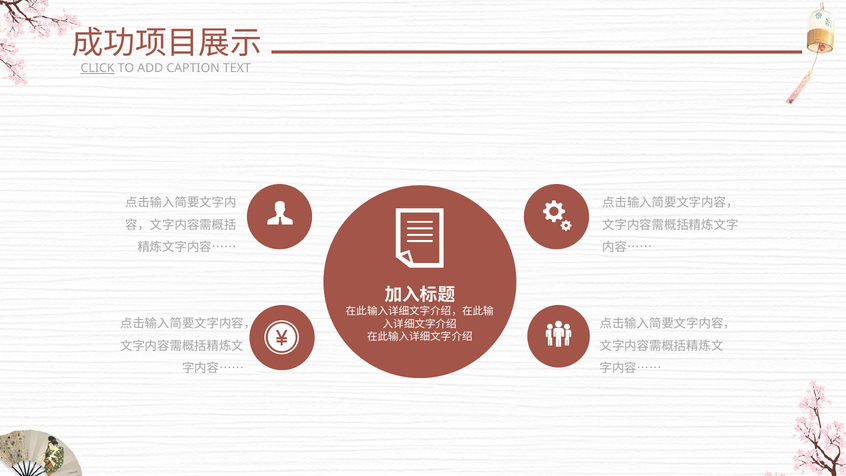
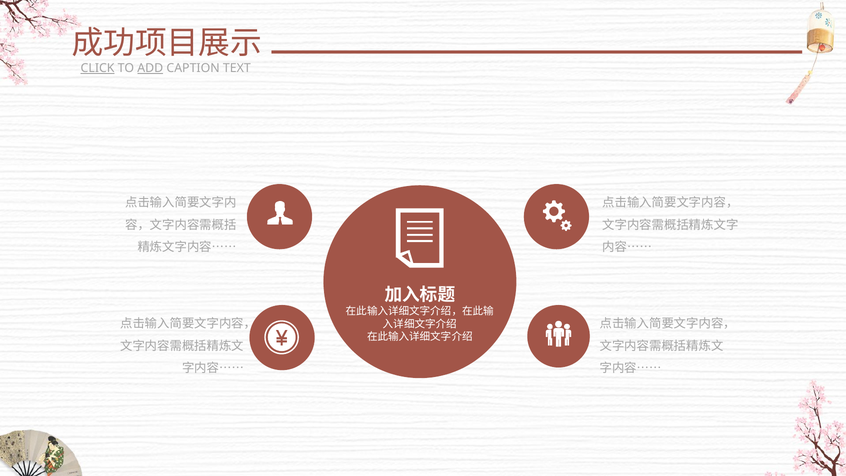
ADD underline: none -> present (150, 68)
